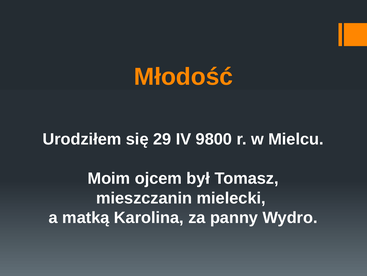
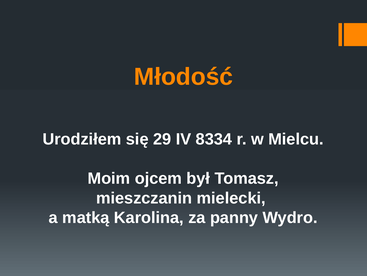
9800: 9800 -> 8334 (214, 139)
